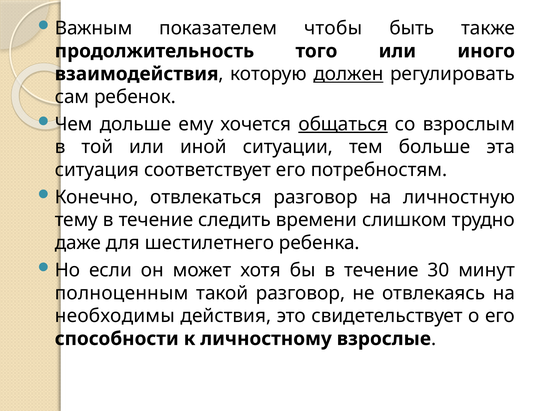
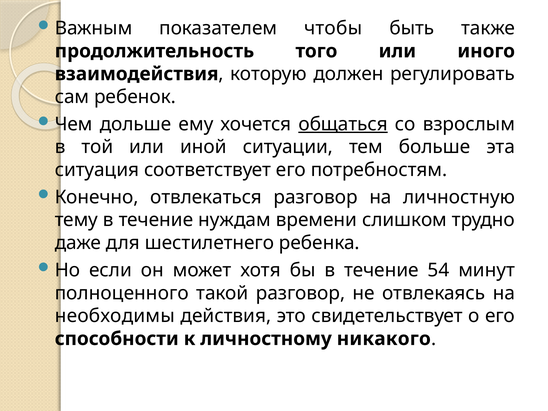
должен underline: present -> none (348, 74)
следить: следить -> нуждам (235, 220)
30: 30 -> 54 (439, 270)
полноценным: полноценным -> полноценного (122, 293)
взрослые: взрослые -> никакого (384, 339)
